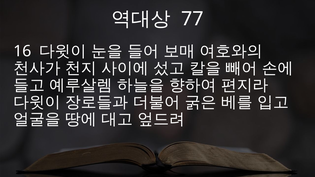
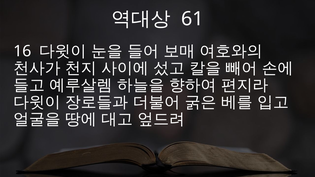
77: 77 -> 61 (192, 19)
